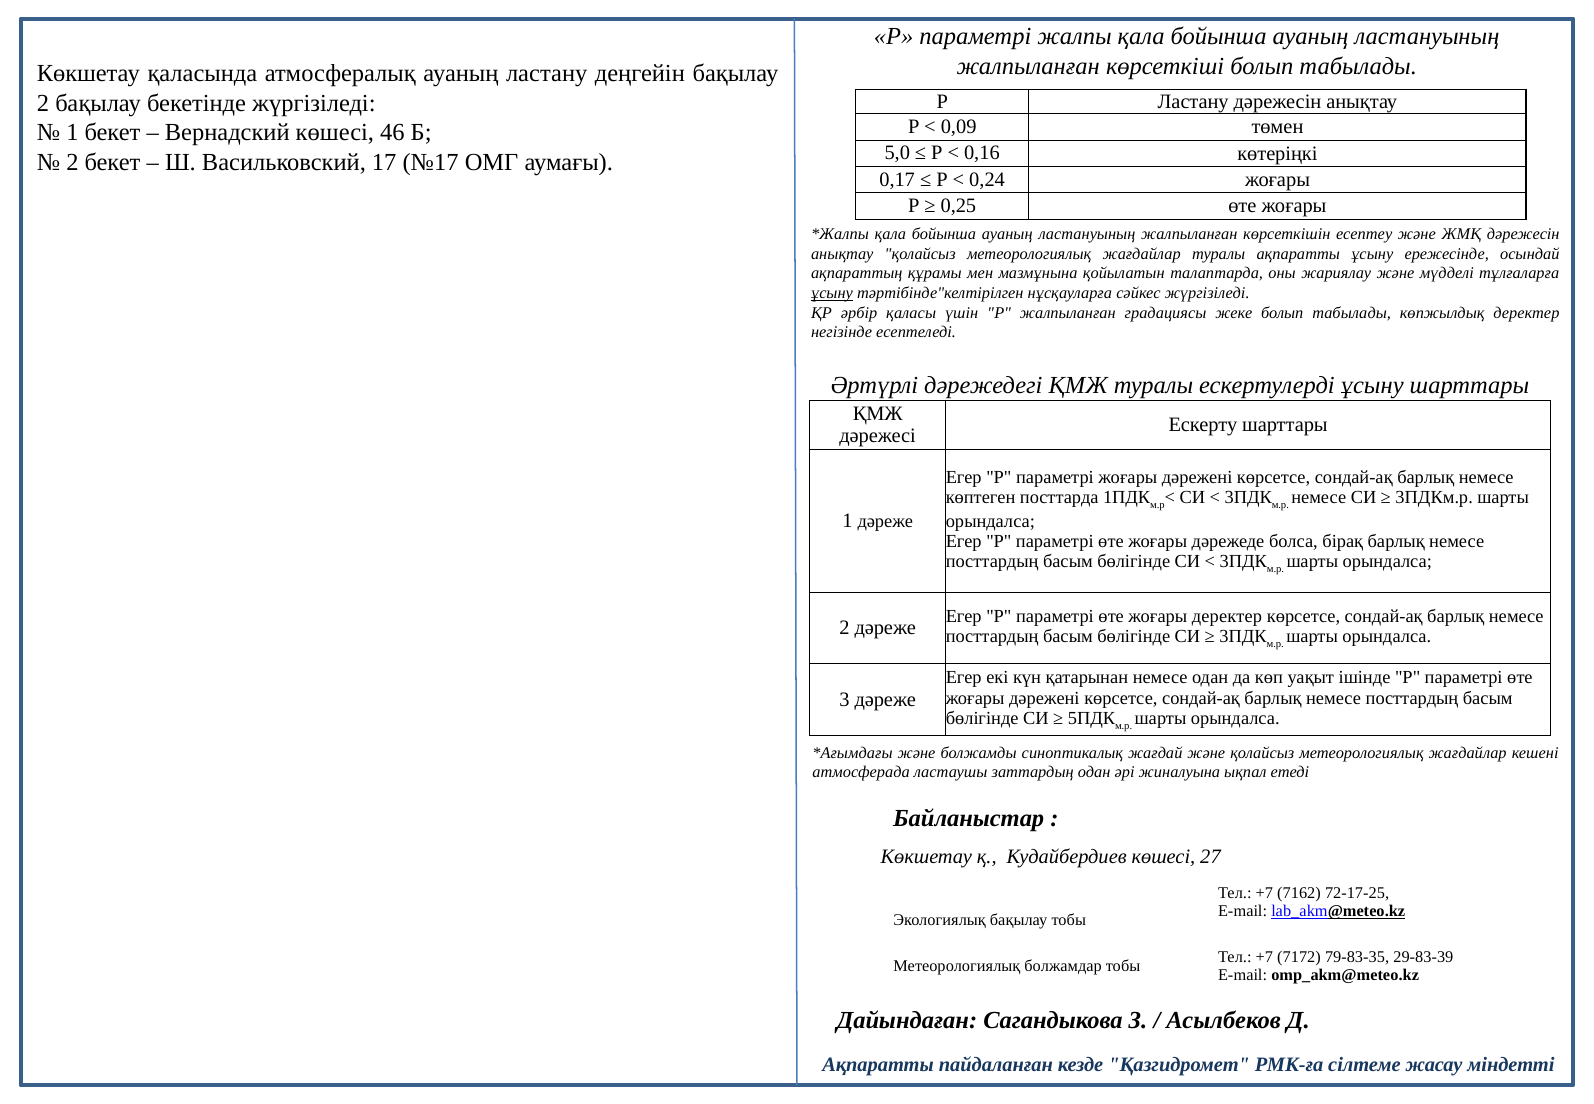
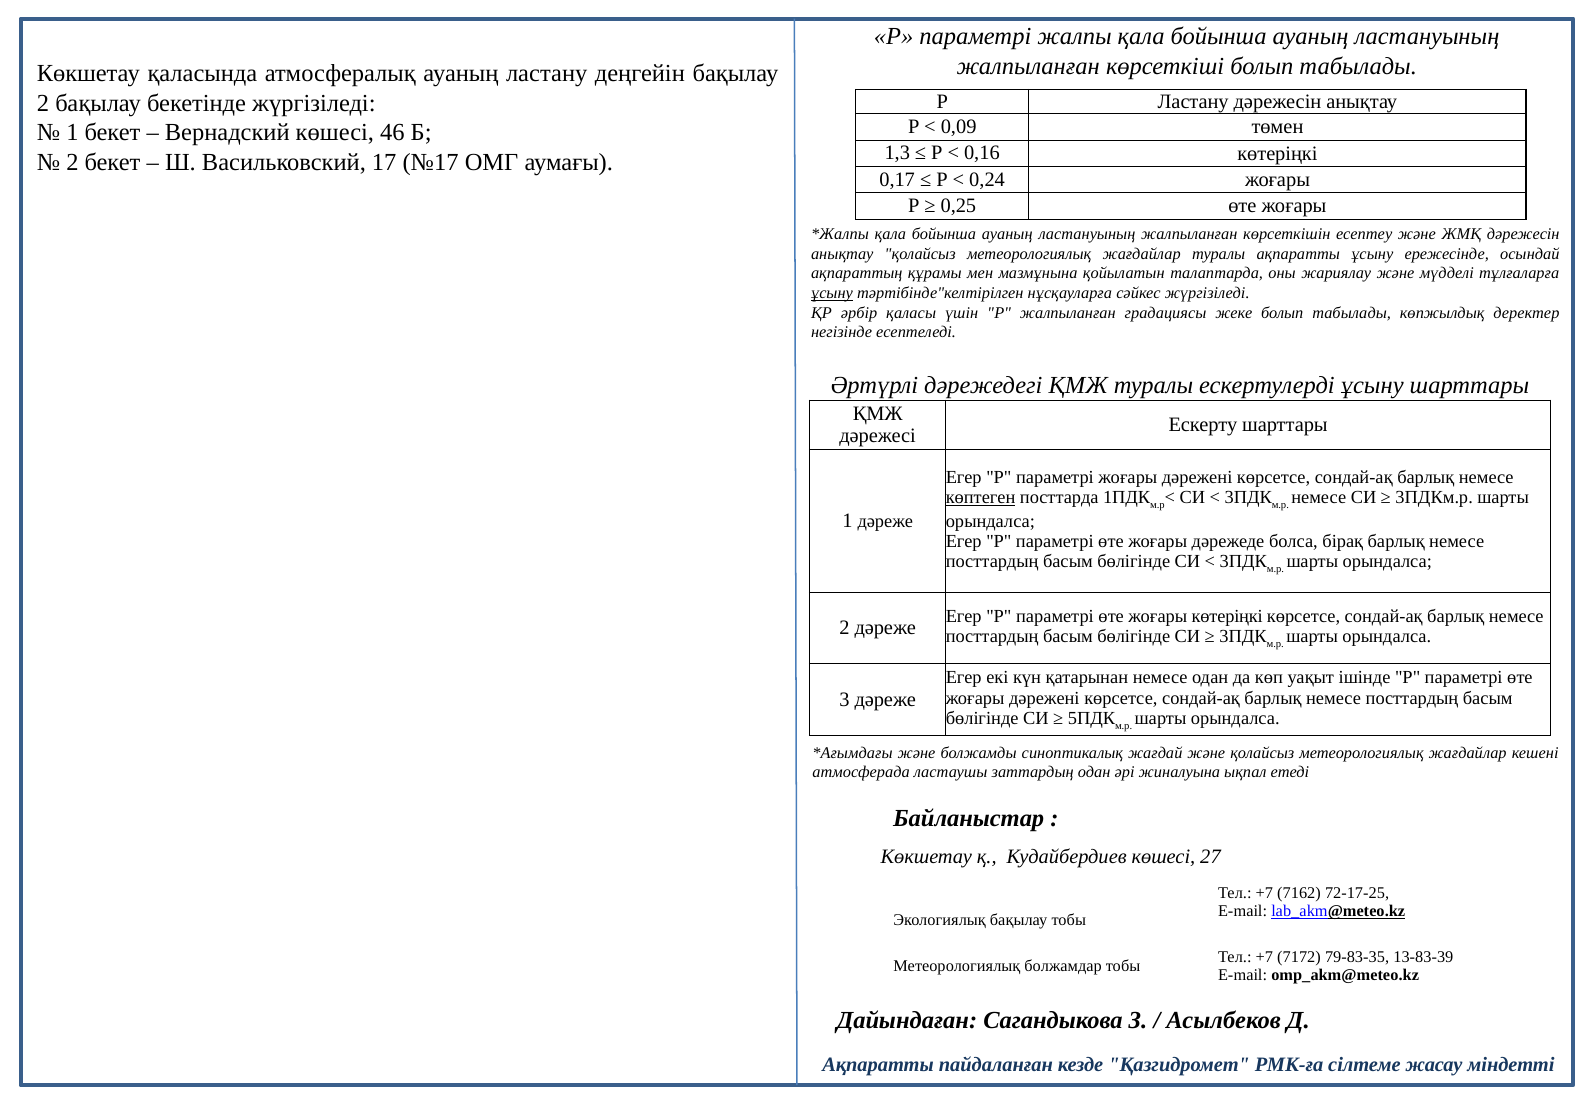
5,0: 5,0 -> 1,3 (897, 153)
көптеген underline: none -> present (981, 497)
жоғары деректер: деректер -> көтеріңкі (1227, 616)
29-83-39: 29-83-39 -> 13-83-39 (1423, 957)
